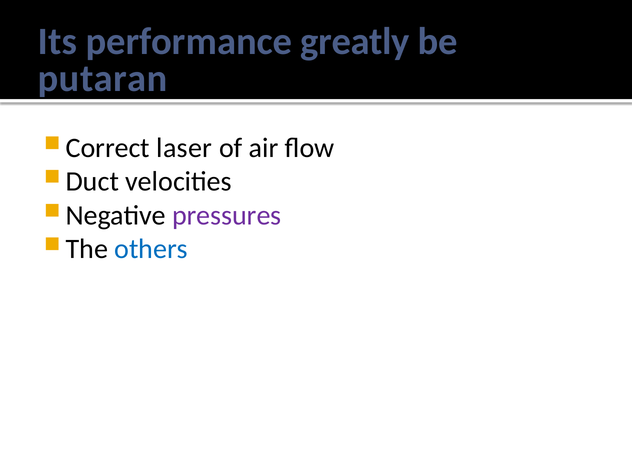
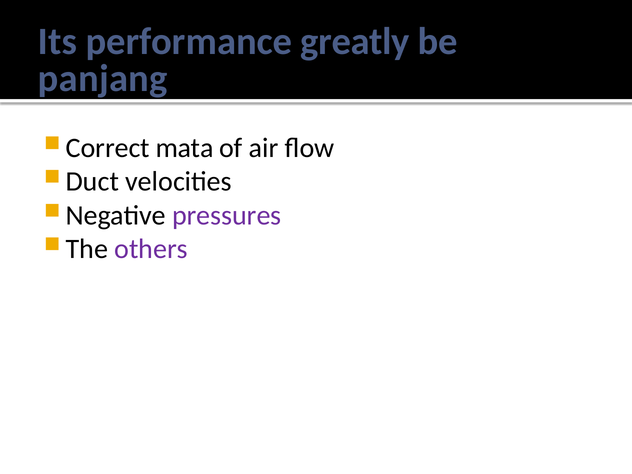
putaran: putaran -> panjang (103, 78)
laser: laser -> mata (185, 148)
others colour: blue -> purple (151, 249)
